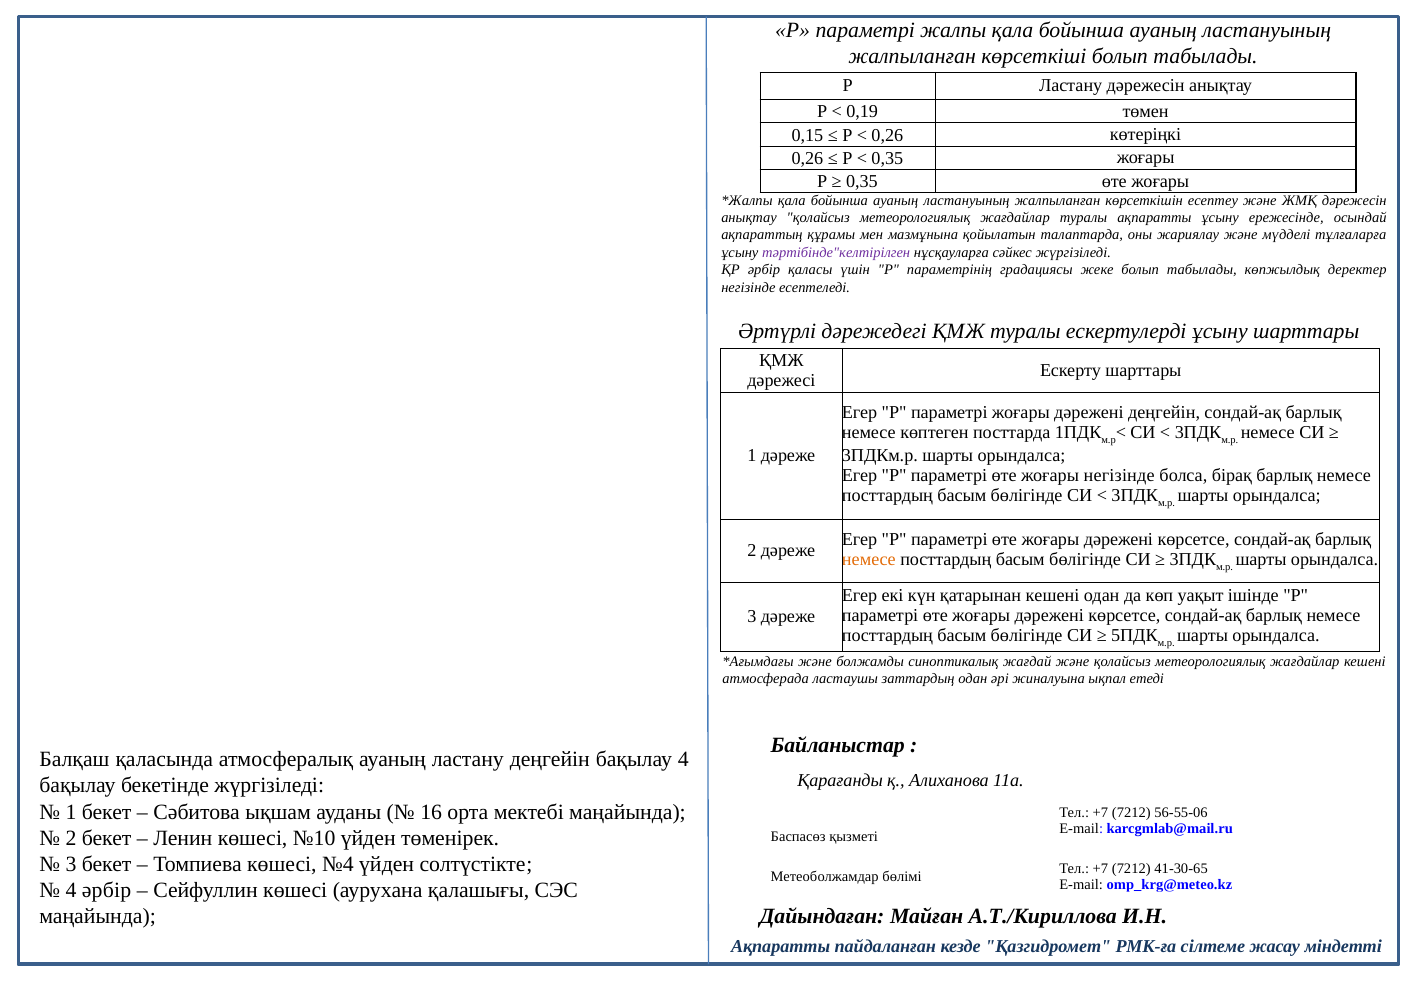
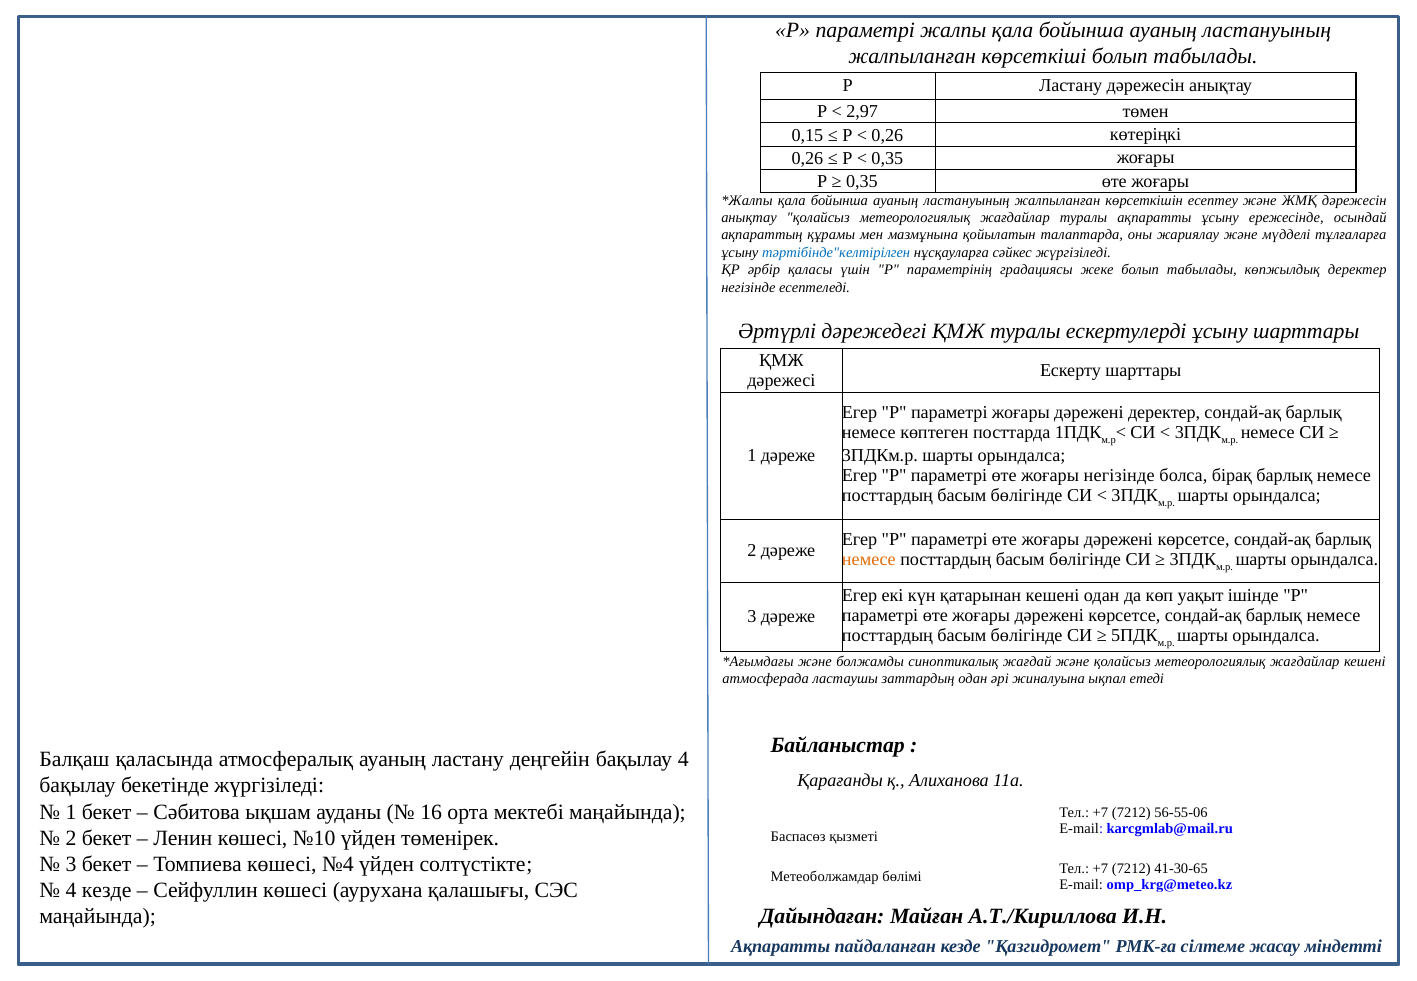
0,19: 0,19 -> 2,97 (862, 112)
тәртібінде"келтірілген colour: purple -> blue (836, 253)
дәрежені деңгейін: деңгейін -> деректер (1164, 413)
4 әрбір: әрбір -> кезде (107, 890)
